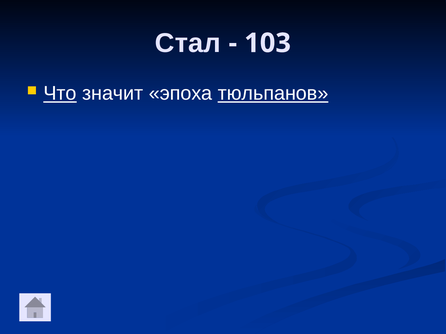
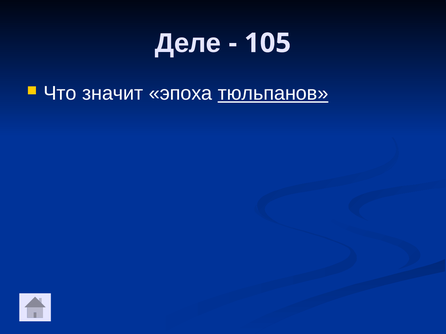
Стал: Стал -> Деле (188, 43)
103: 103 -> 105 (268, 43)
Что underline: present -> none (60, 94)
